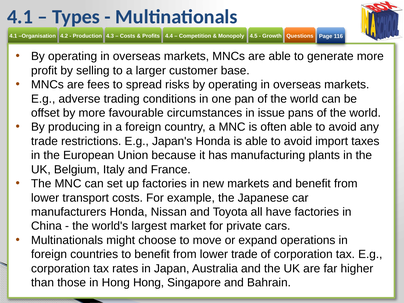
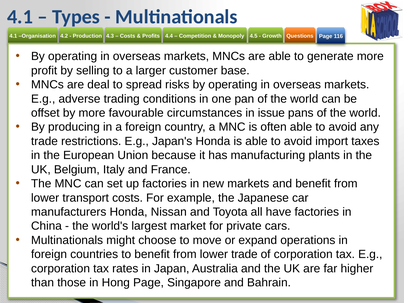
fees: fees -> deal (98, 85)
Hong Hong: Hong -> Page (149, 283)
